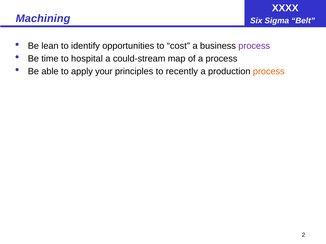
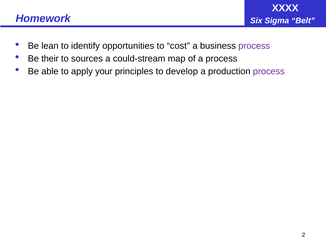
Machining: Machining -> Homework (43, 19)
time: time -> their (50, 59)
hospital: hospital -> sources (87, 59)
recently: recently -> develop (182, 71)
process colour: orange -> purple (269, 71)
